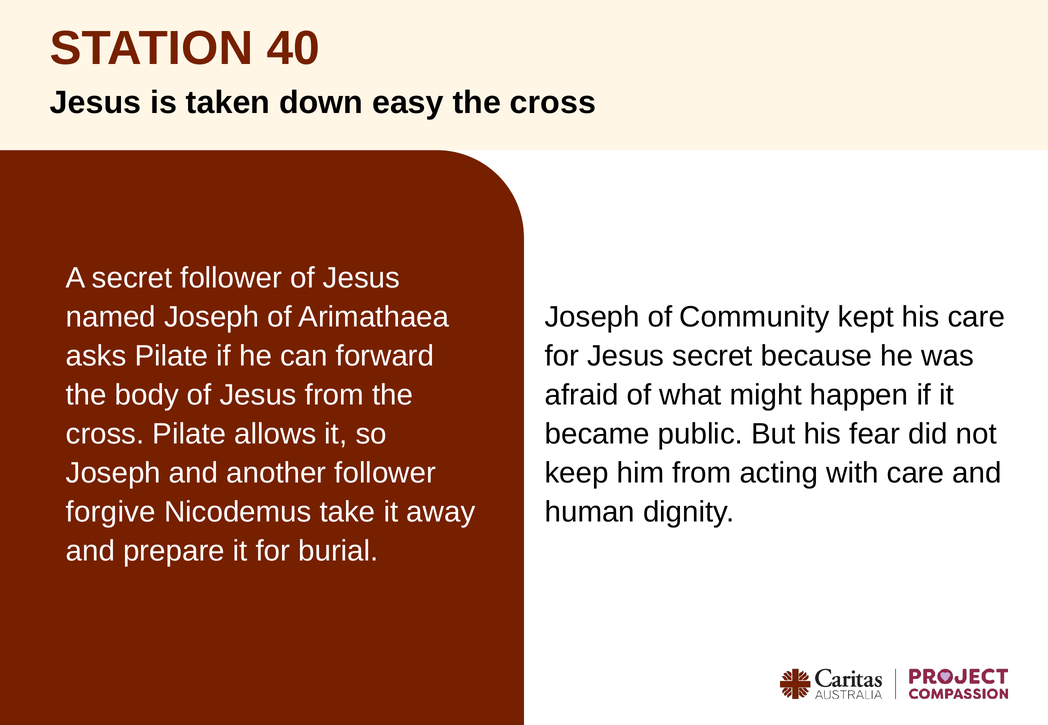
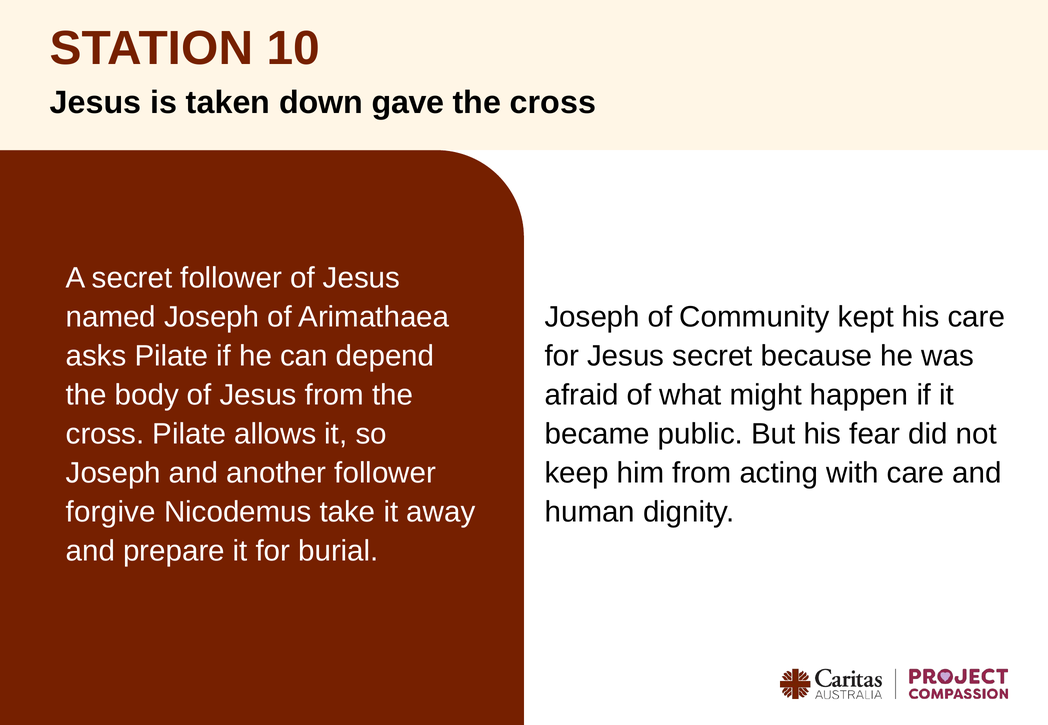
40: 40 -> 10 (293, 48)
easy: easy -> gave (408, 103)
forward: forward -> depend (385, 356)
